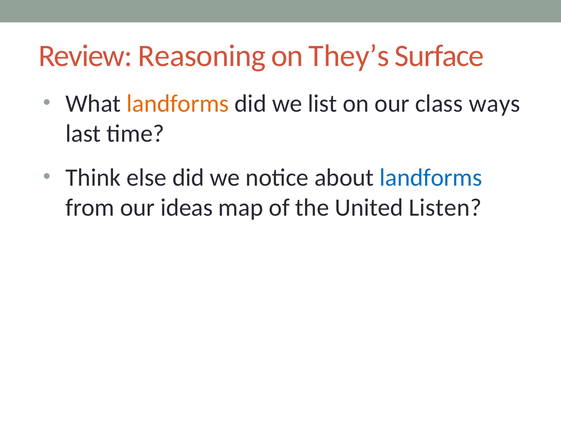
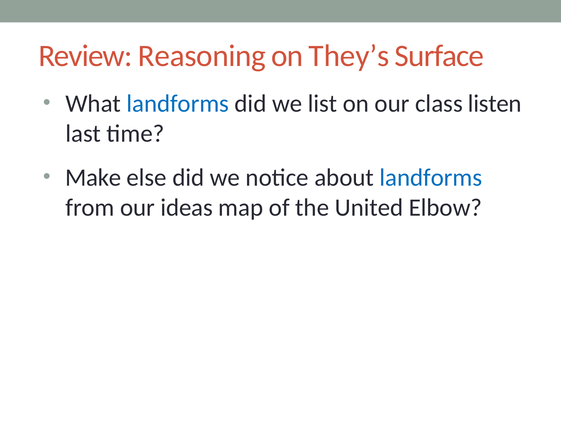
landforms colour: orange -> blue (178, 104)
ways: ways -> listen (495, 104)
Think: Think -> Make (93, 178)
Listen: Listen -> Elbow (445, 207)
